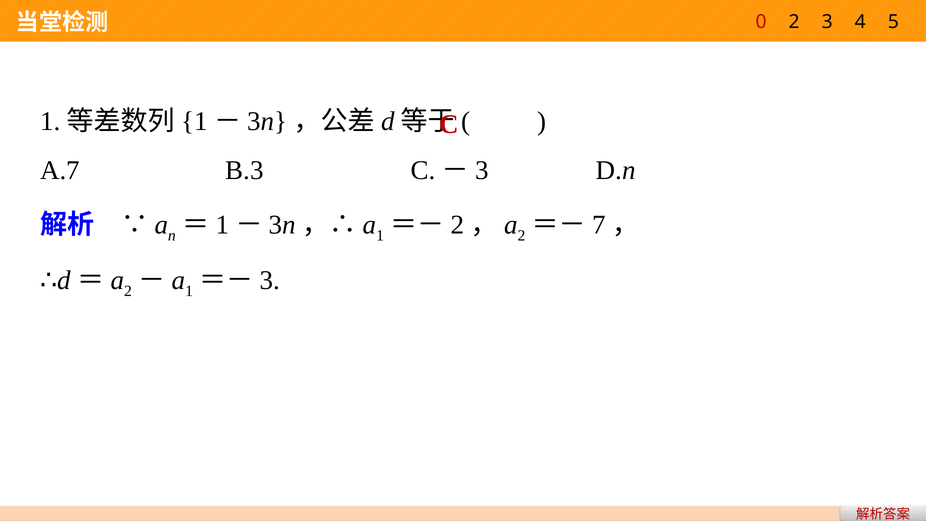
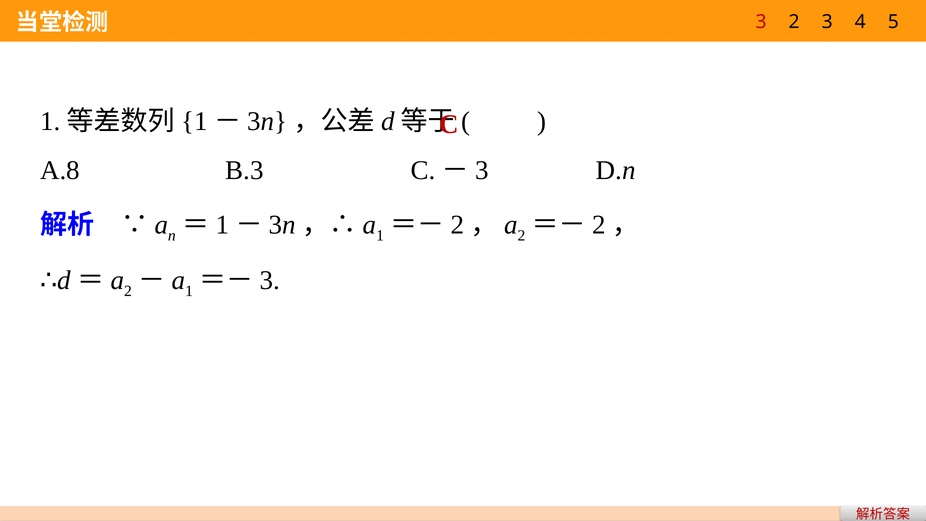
0: 0 -> 3 (761, 22)
A.7: A.7 -> A.8 (60, 170)
7: 7 -> 2 (599, 225)
